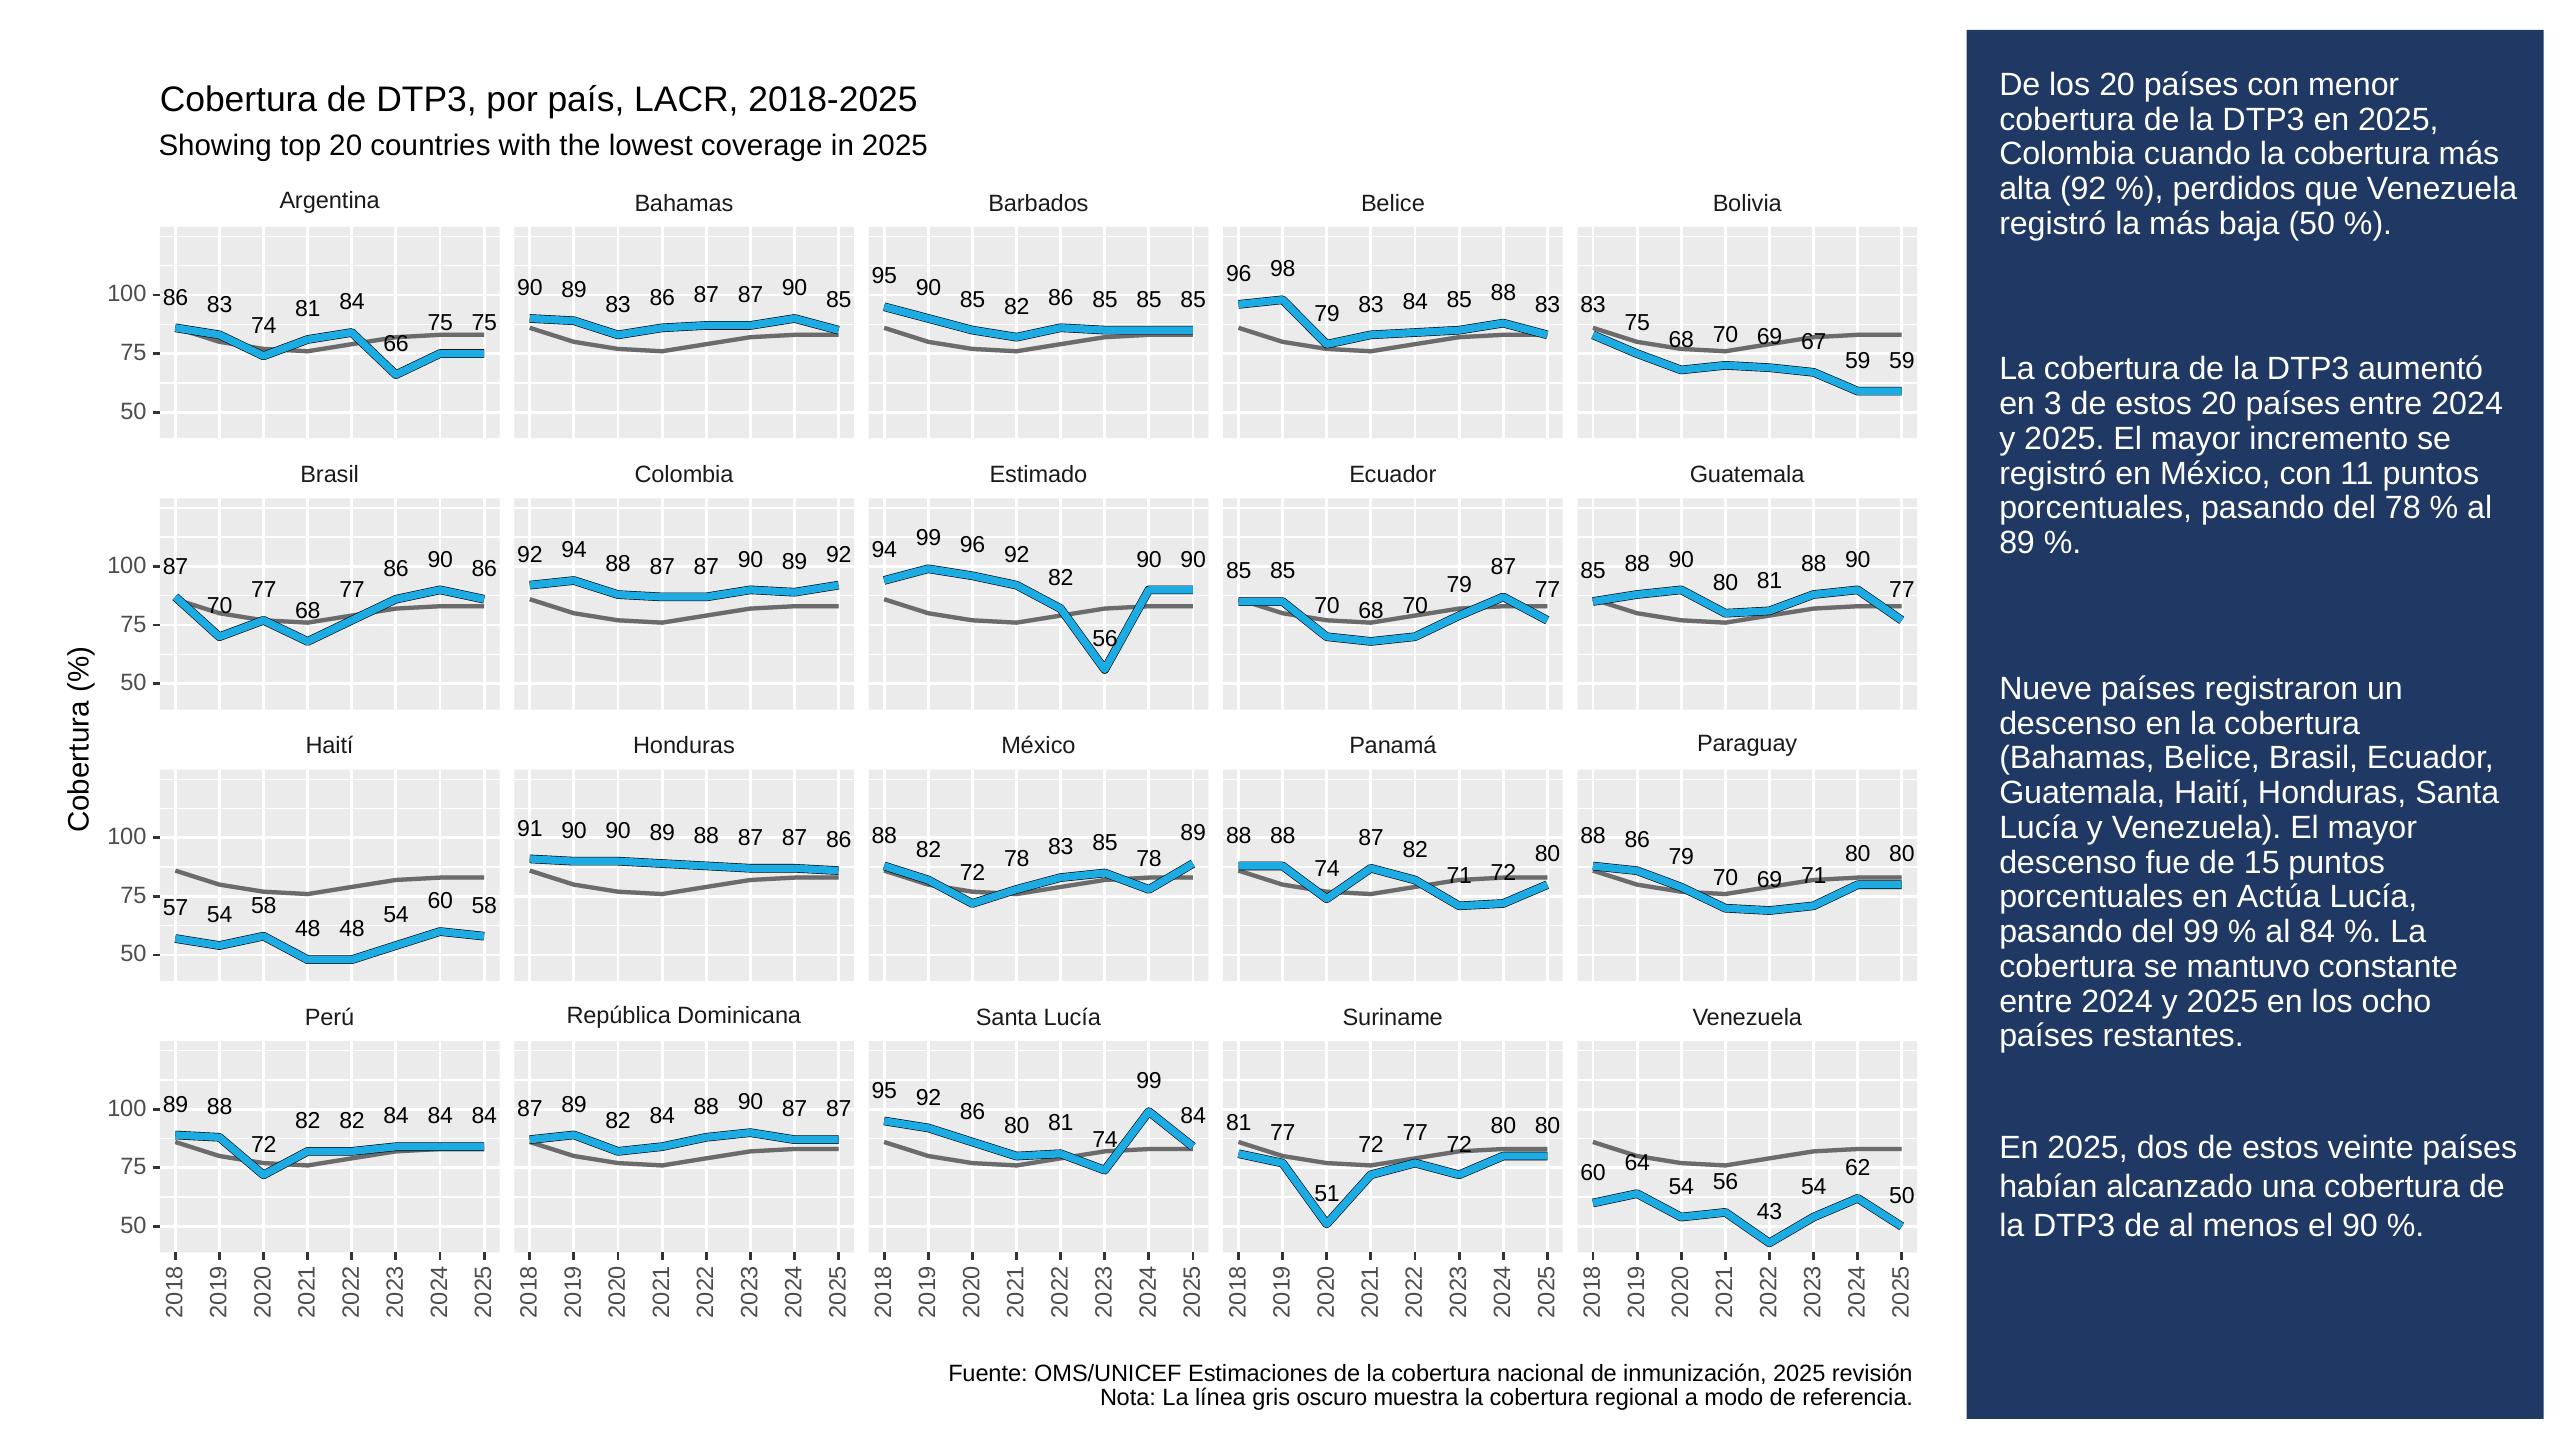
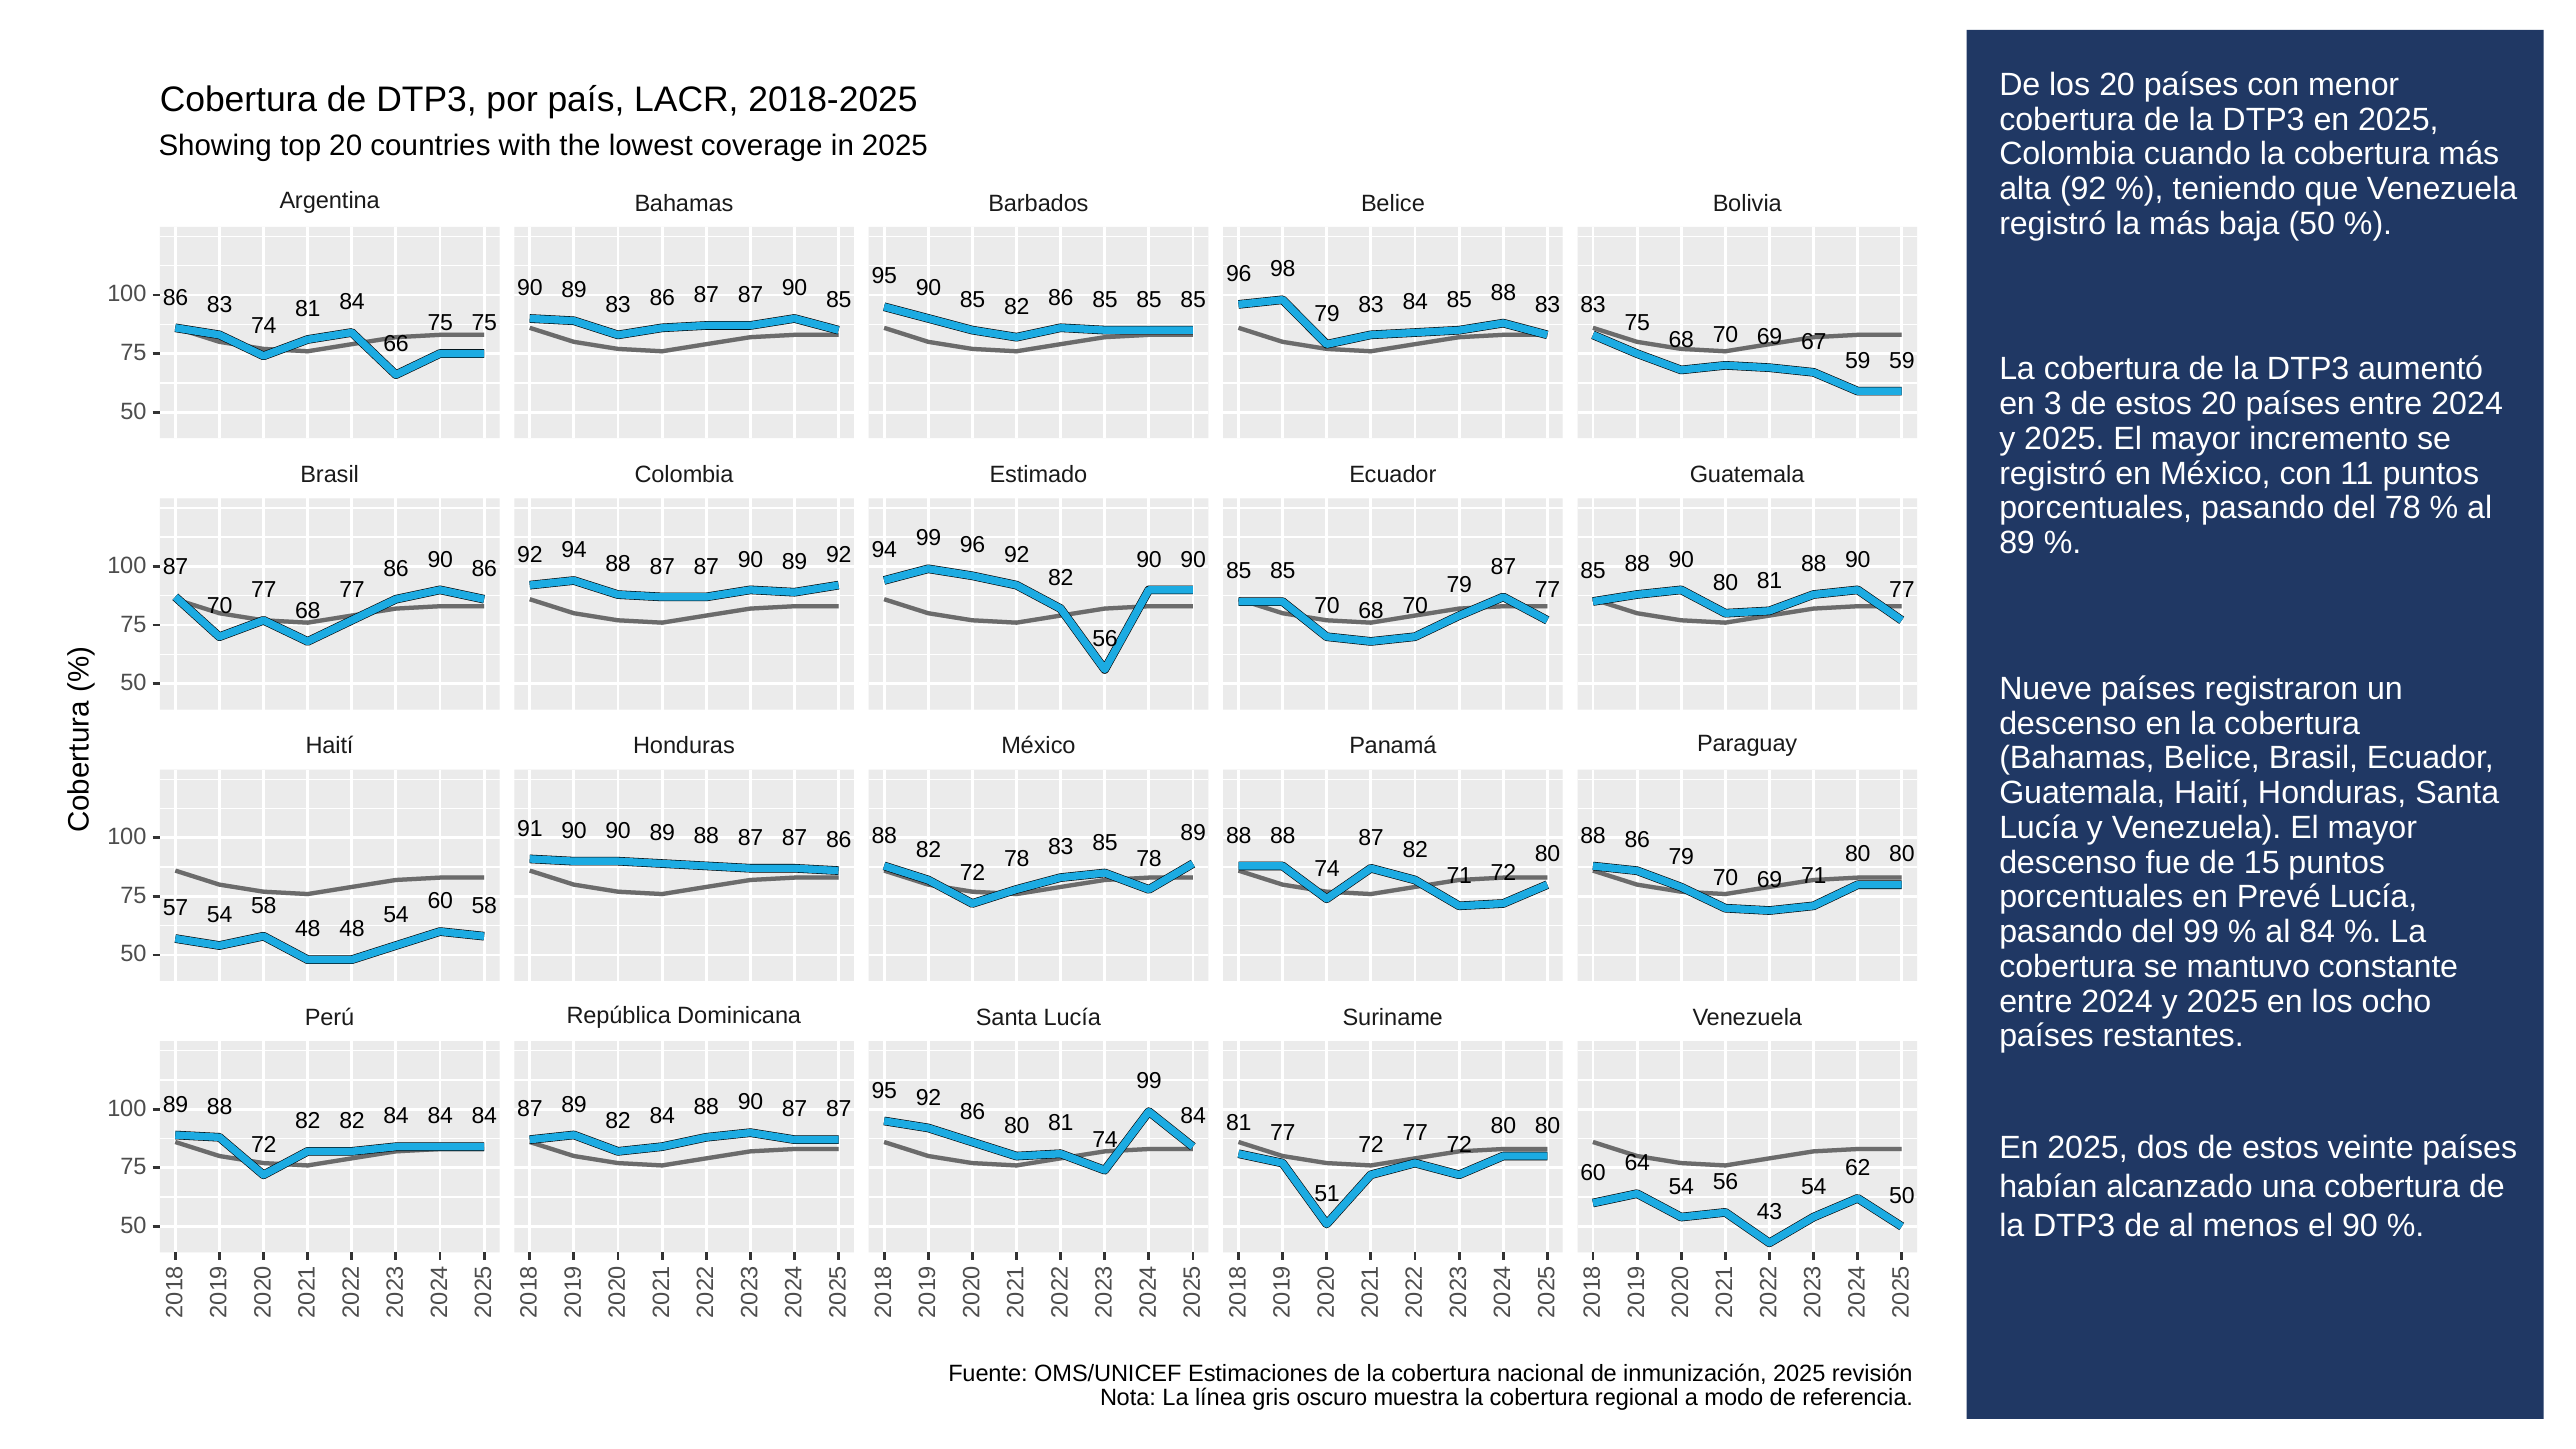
perdidos: perdidos -> teniendo (2234, 189)
Actúa: Actúa -> Prevé (2279, 897)
